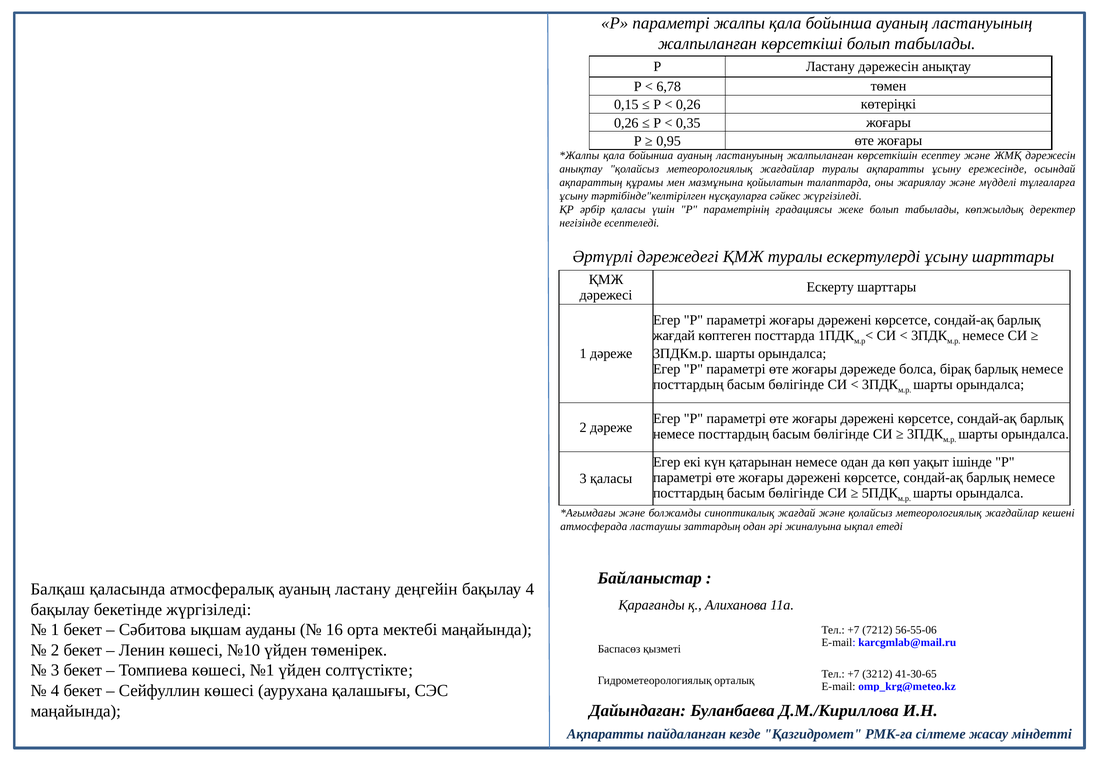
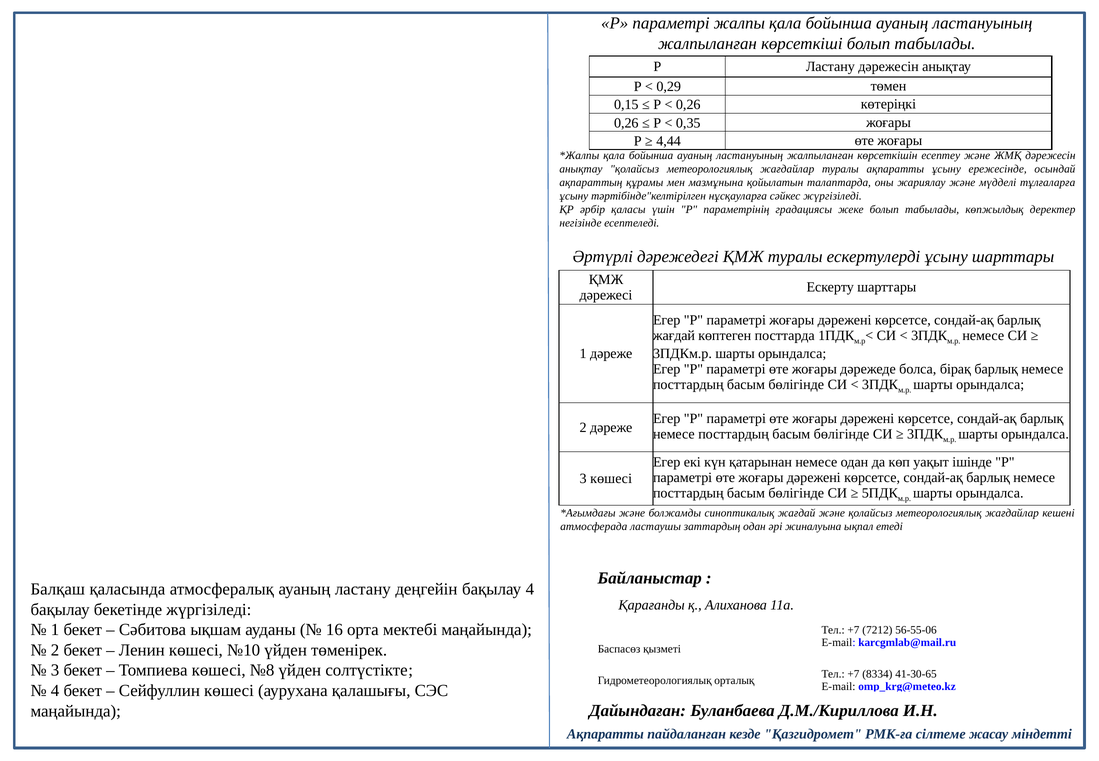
6,78: 6,78 -> 0,29 (669, 87)
0,95: 0,95 -> 4,44 (669, 141)
3 қаласы: қаласы -> көшесі (611, 478)
№1: №1 -> №8 (262, 670)
3212: 3212 -> 8334 (877, 674)
